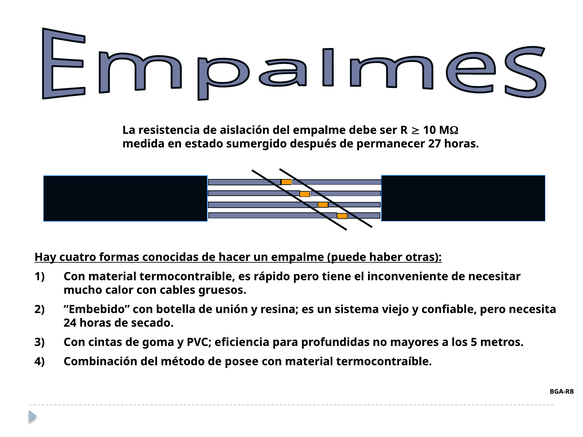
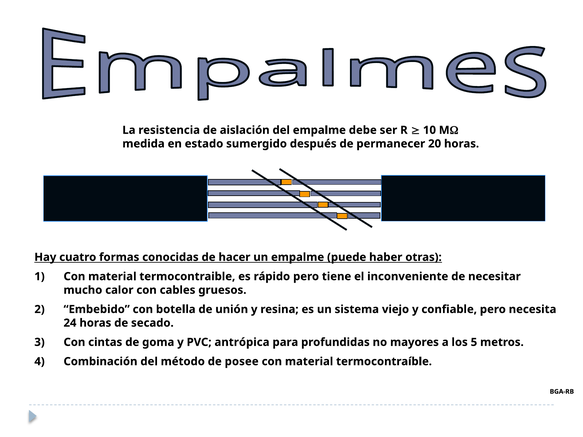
27: 27 -> 20 (435, 144)
eficiencia: eficiencia -> antrópica (242, 342)
